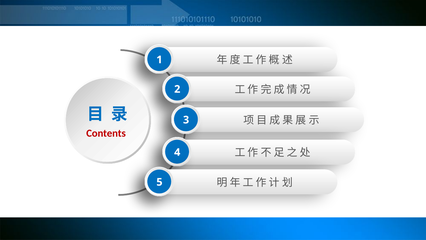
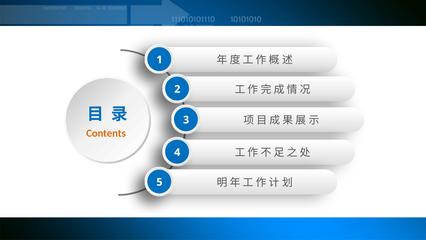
Contents colour: red -> orange (106, 133)
